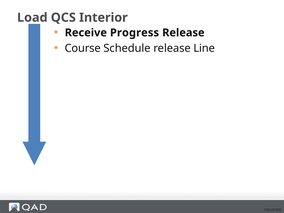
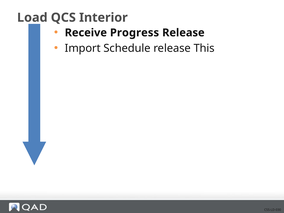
Course: Course -> Import (83, 48)
Line: Line -> This (204, 48)
